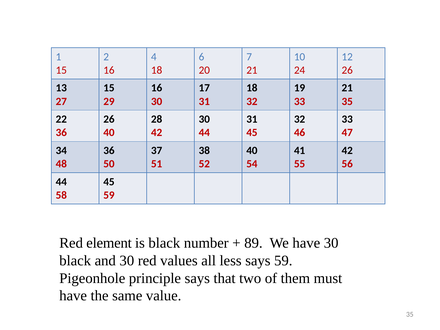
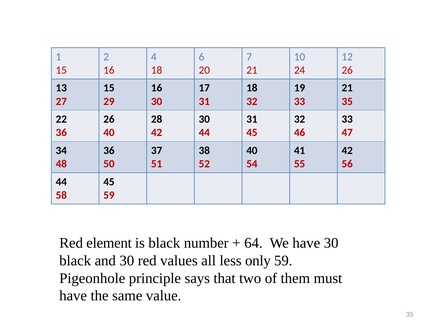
89: 89 -> 64 (253, 243)
less says: says -> only (258, 261)
